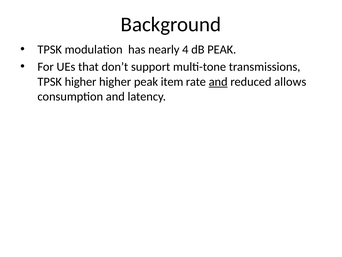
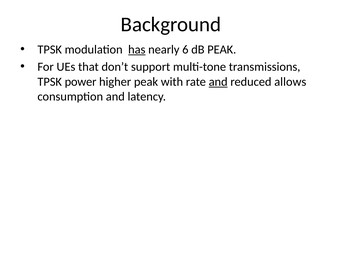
has underline: none -> present (137, 49)
4: 4 -> 6 (185, 49)
TPSK higher: higher -> power (81, 82)
item: item -> with (172, 82)
